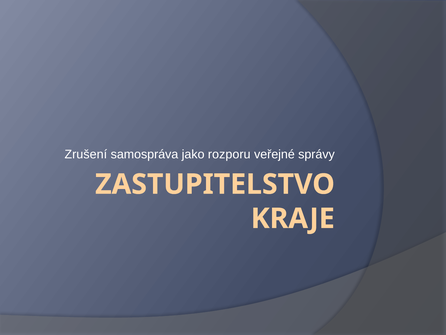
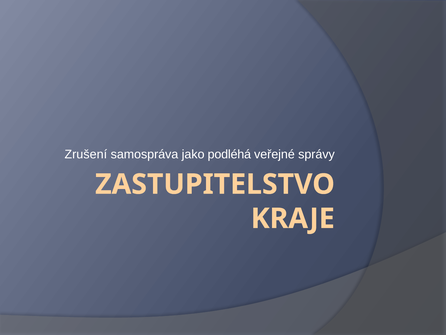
rozporu: rozporu -> podléhá (229, 154)
